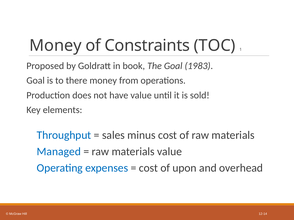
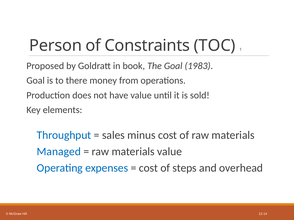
Money: Money -> Person (56, 46)
upon: upon -> steps (185, 168)
